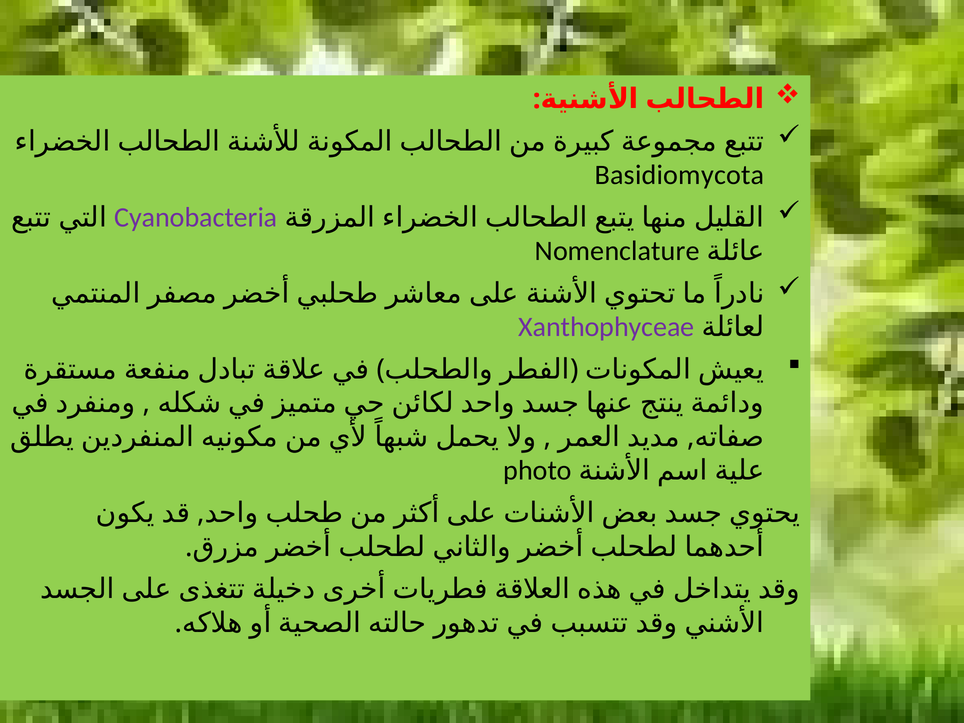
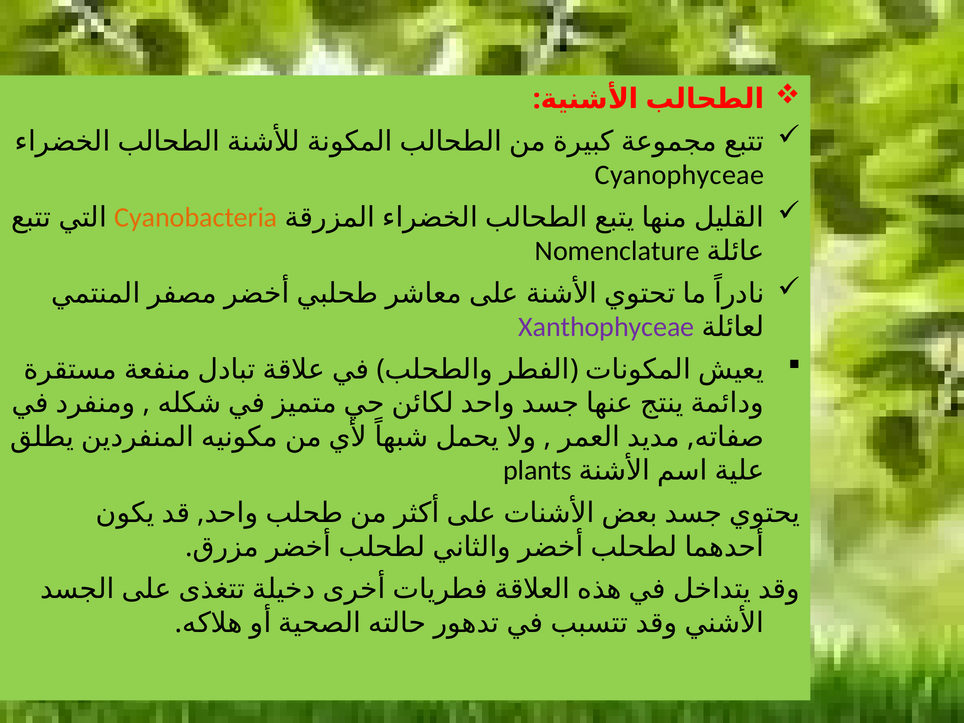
Basidiomycota: Basidiomycota -> Cyanophyceae (679, 175)
Cyanobacteria colour: purple -> orange (196, 217)
photo: photo -> plants (538, 471)
